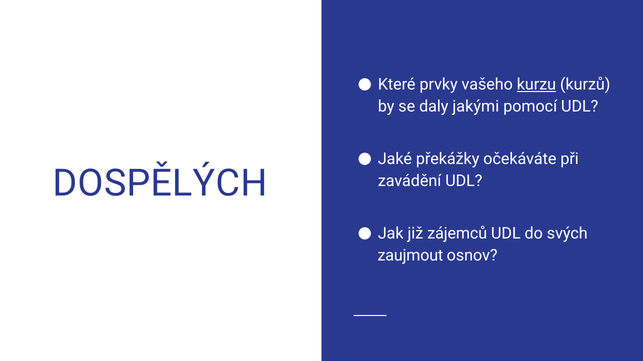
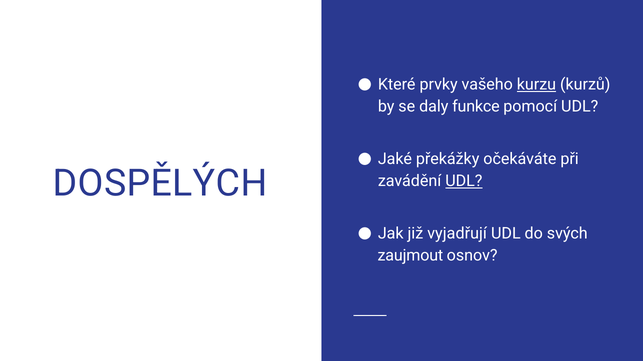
jakými: jakými -> funkce (476, 107)
UDL underline: none -> present (464, 181)
zájemců: zájemců -> vyjadřují (457, 234)
